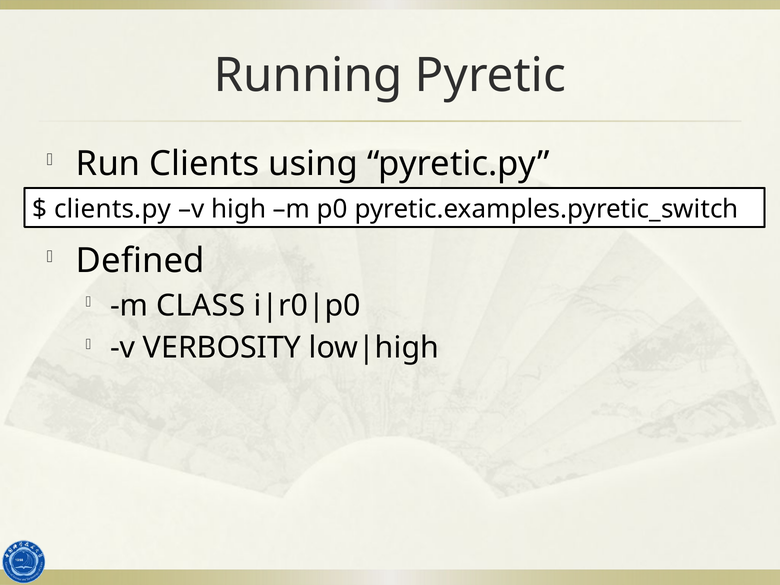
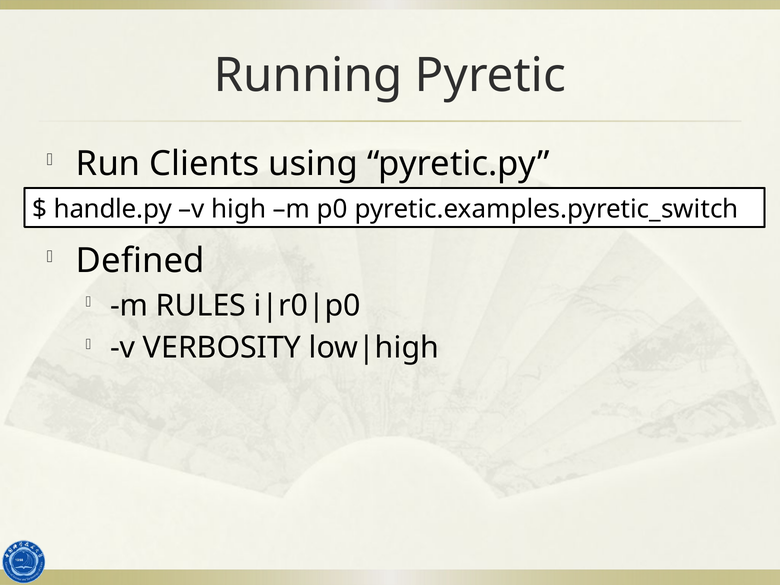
clients.py: clients.py -> handle.py (113, 209)
CLASS: CLASS -> RULES (201, 305)
